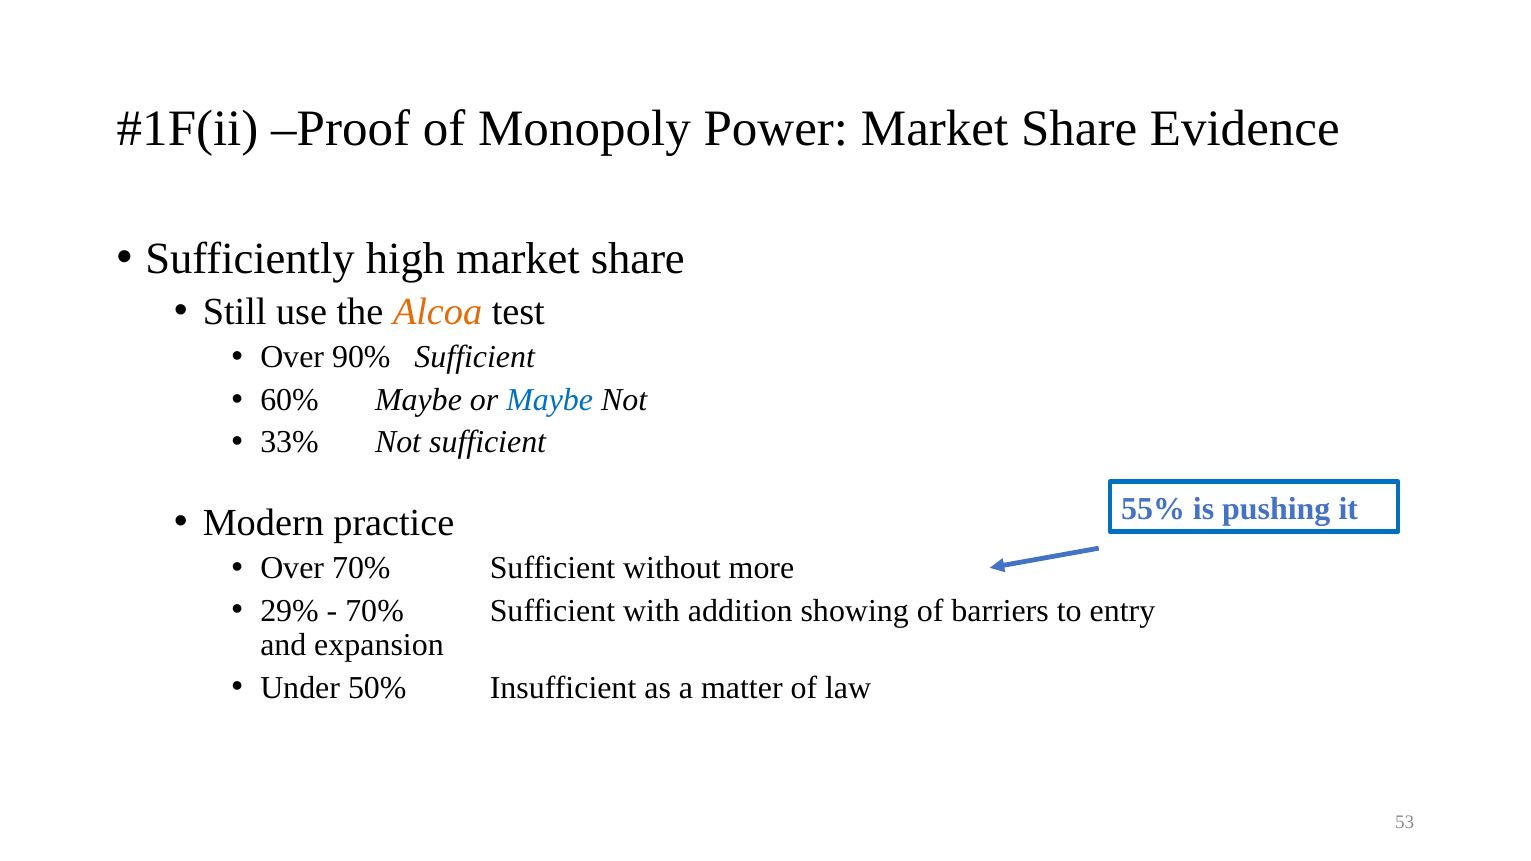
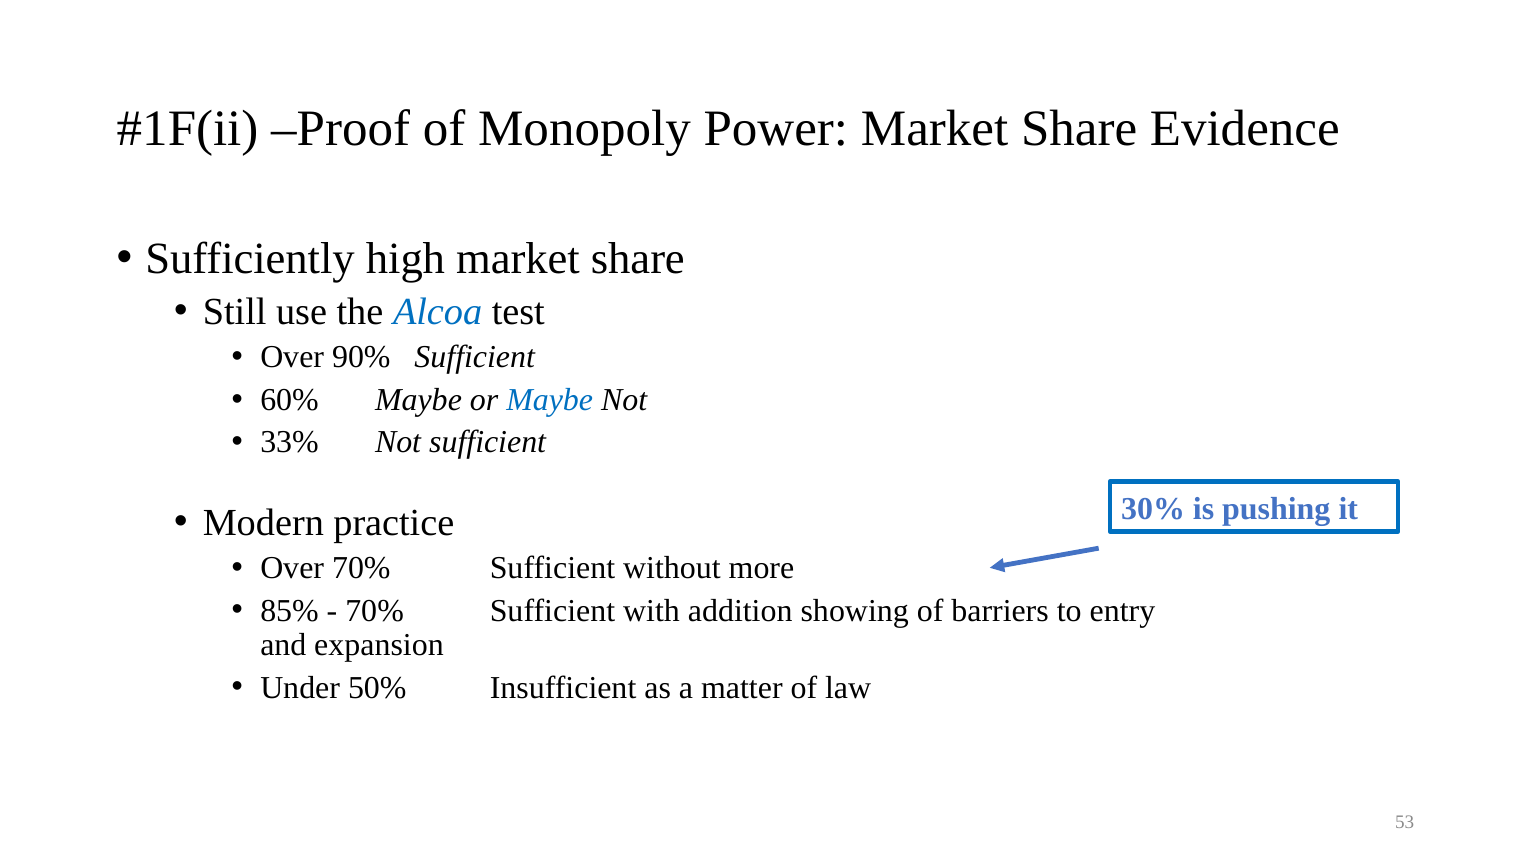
Alcoa colour: orange -> blue (438, 312)
55%: 55% -> 30% (1153, 509)
29%: 29% -> 85% (290, 611)
